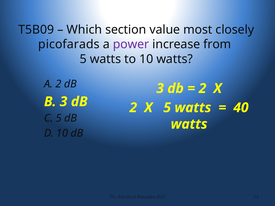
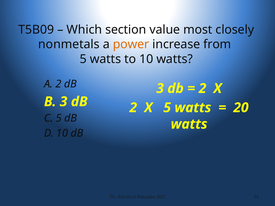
picofarads: picofarads -> nonmetals (69, 44)
power colour: purple -> orange (131, 44)
40: 40 -> 20 (241, 108)
